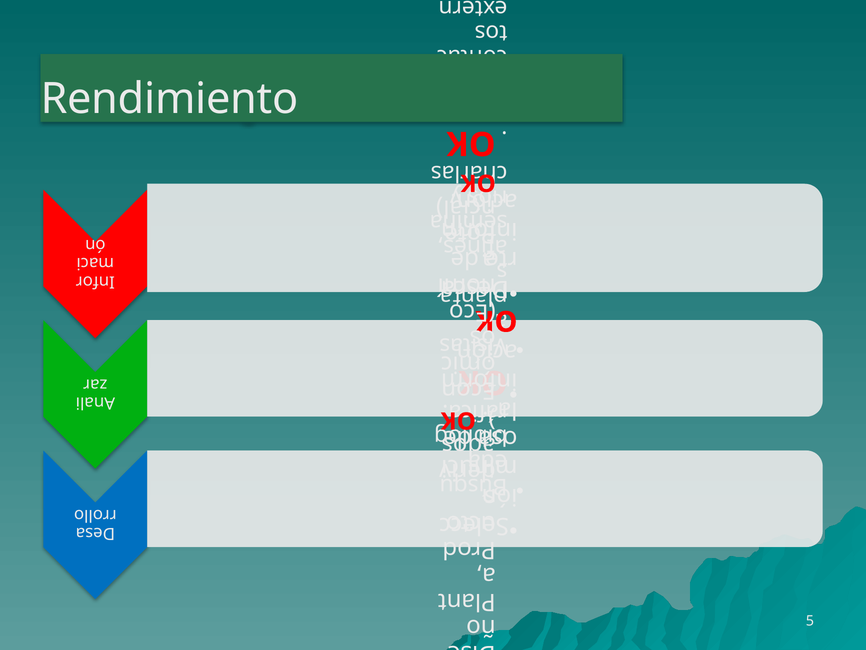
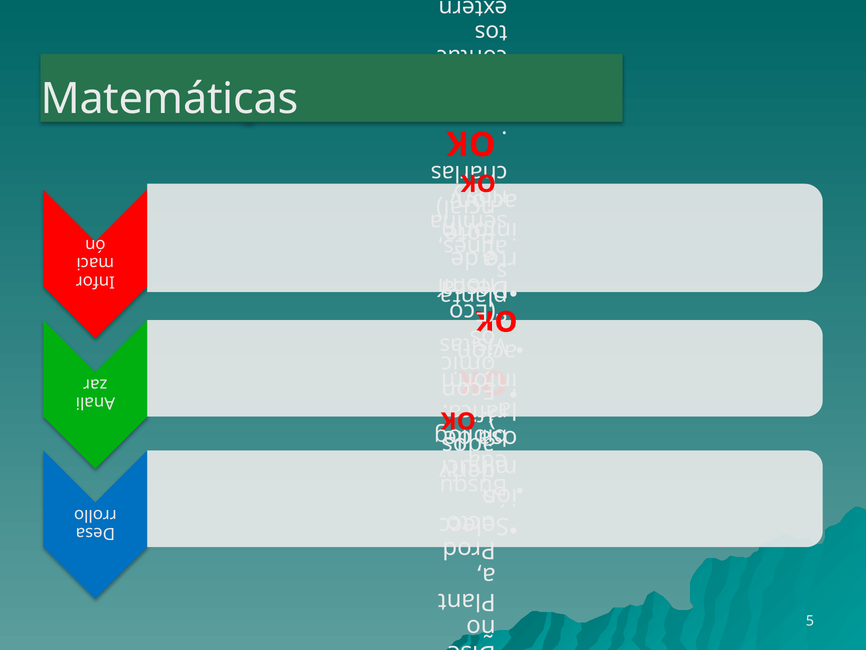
Rendimiento: Rendimiento -> Matemáticas (169, 99)
